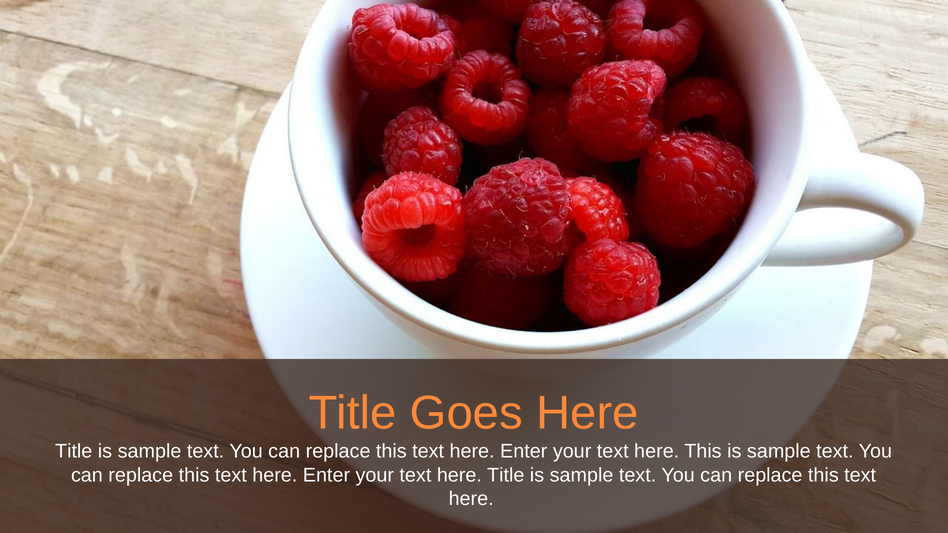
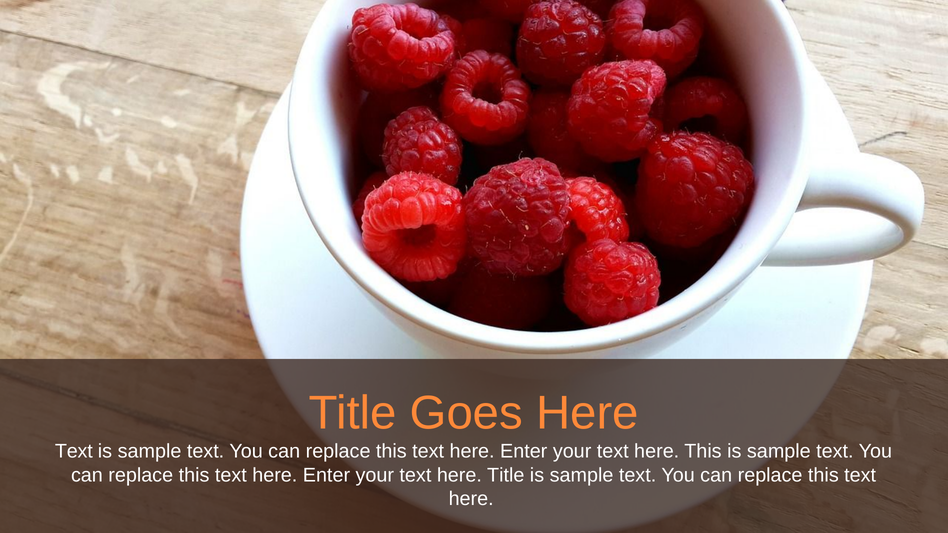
Title: Title -> Text (74, 452)
